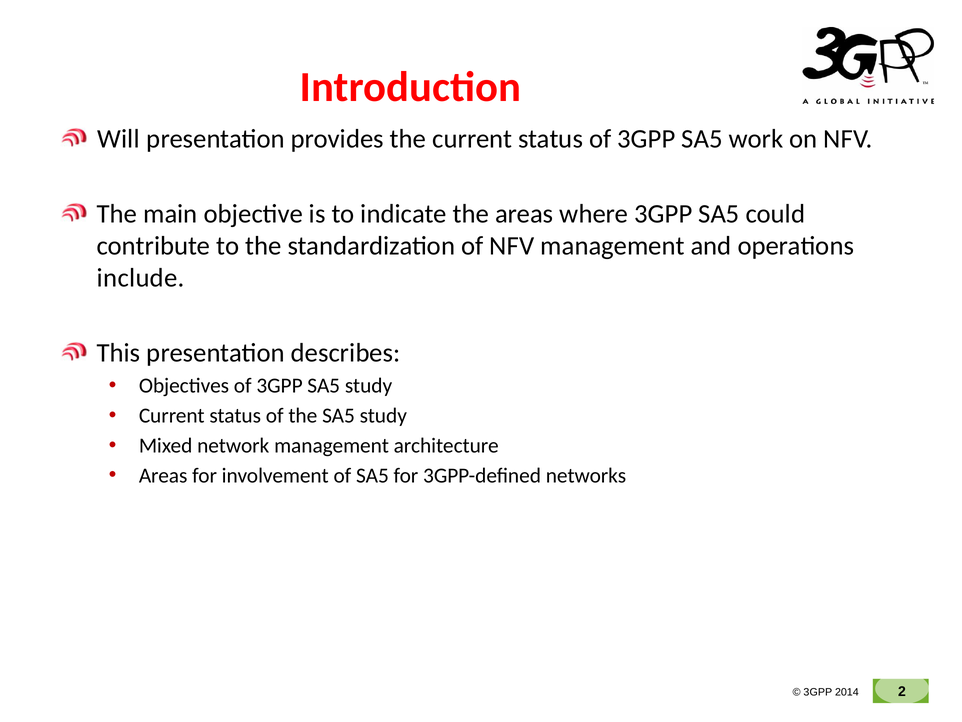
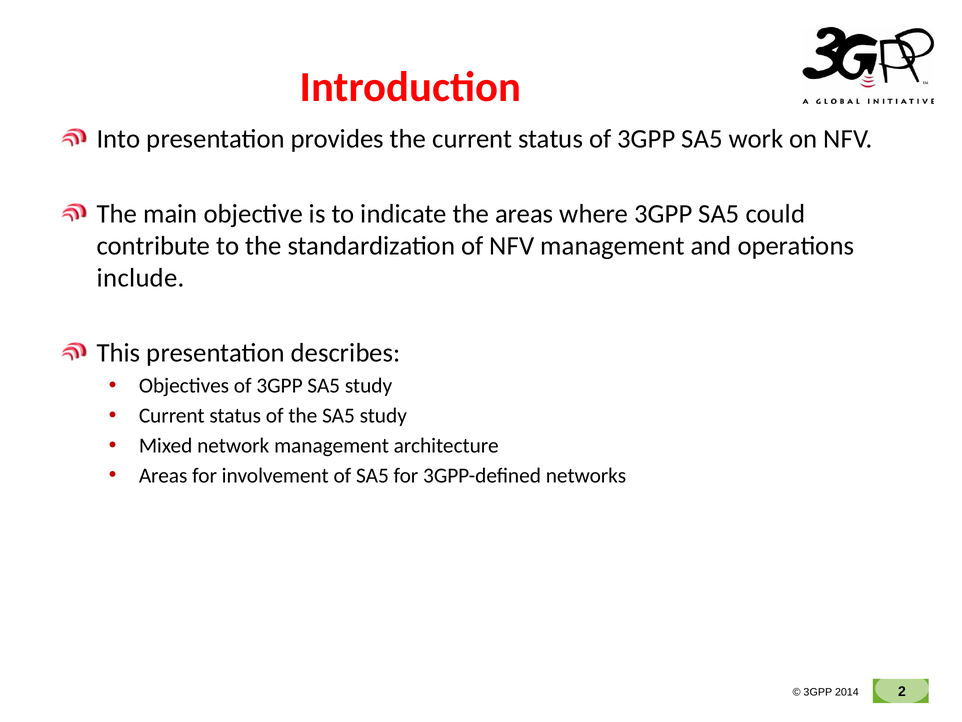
Will: Will -> Into (119, 139)
